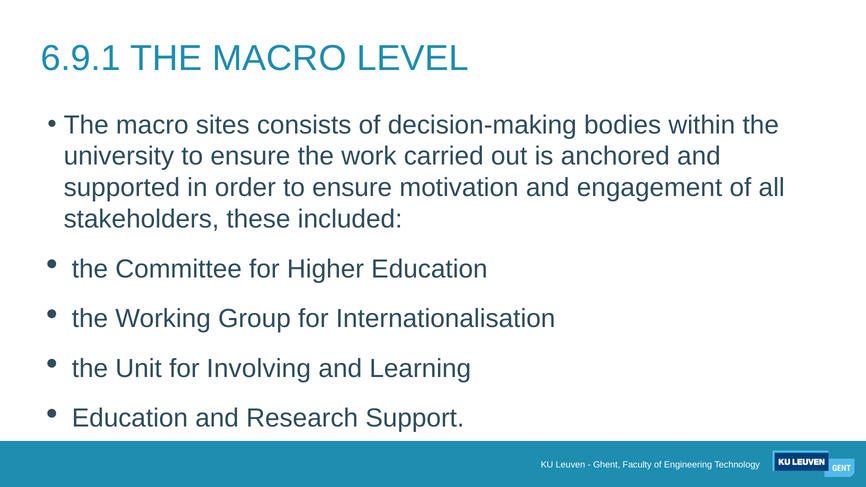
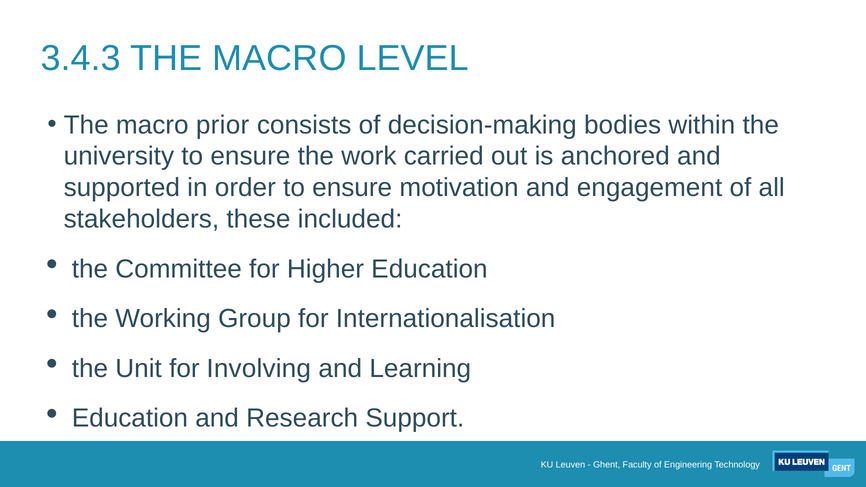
6.9.1: 6.9.1 -> 3.4.3 (81, 58)
sites: sites -> prior (223, 125)
